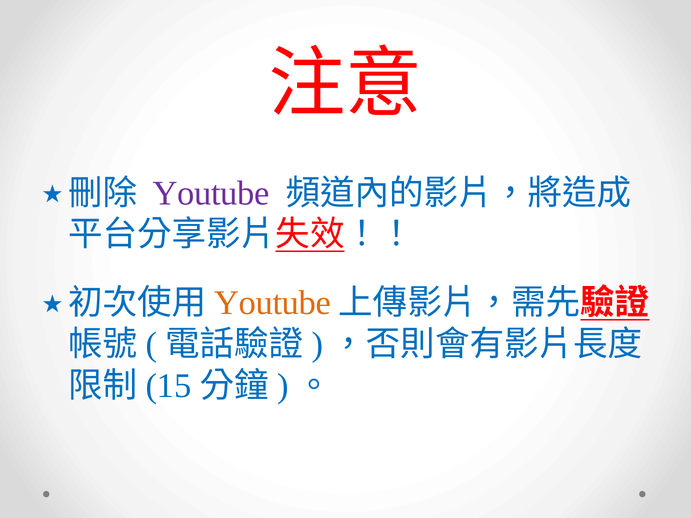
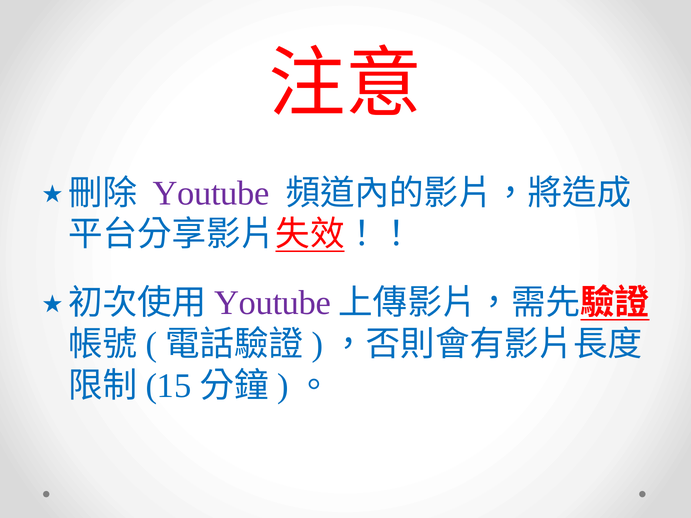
Youtube colour: orange -> purple (273, 303)
